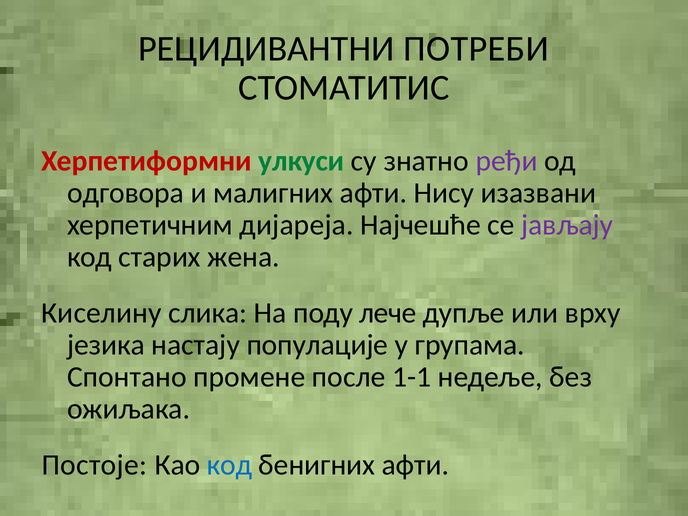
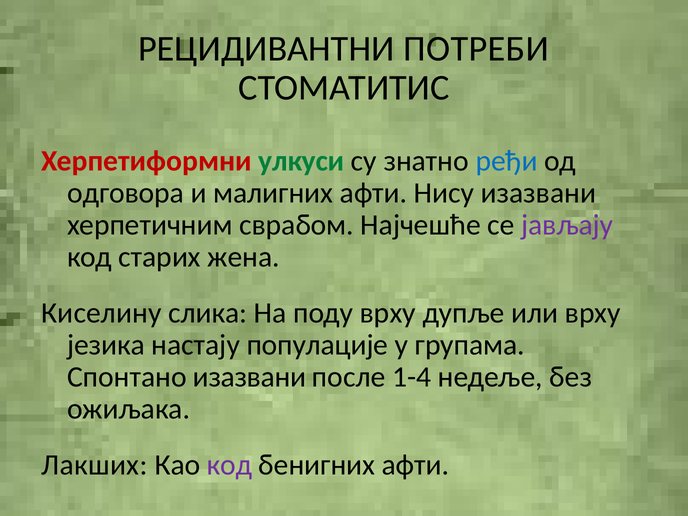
ређи colour: purple -> blue (507, 161)
дијареја: дијареја -> сврабом (297, 225)
поду лече: лече -> врху (388, 313)
Спонтано промене: промене -> изазвани (249, 377)
1-1: 1-1 -> 1-4 (412, 377)
Постоје: Постоје -> Лакших (94, 465)
код colour: blue -> purple (230, 465)
